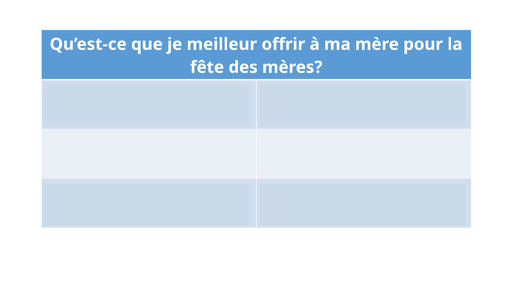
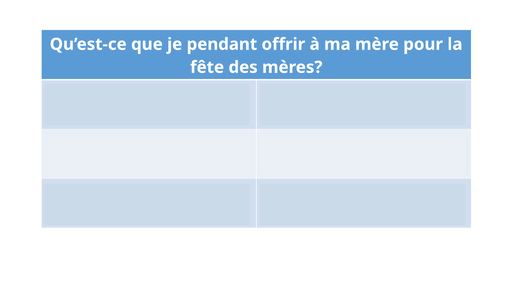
meilleur: meilleur -> pendant (222, 44)
